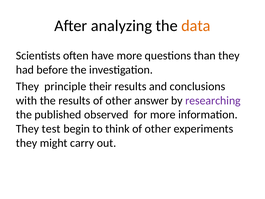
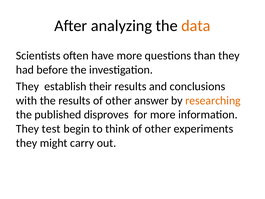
principle: principle -> establish (65, 86)
researching colour: purple -> orange (213, 100)
observed: observed -> disproves (106, 115)
